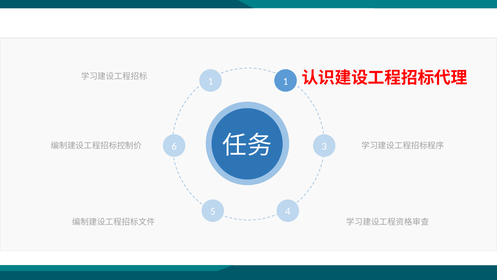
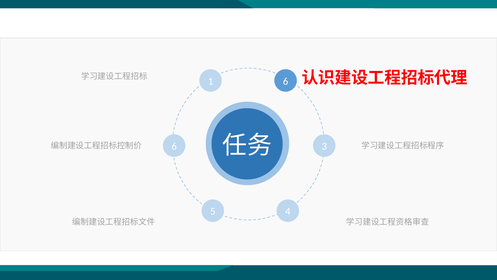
1 1: 1 -> 6 (286, 81)
